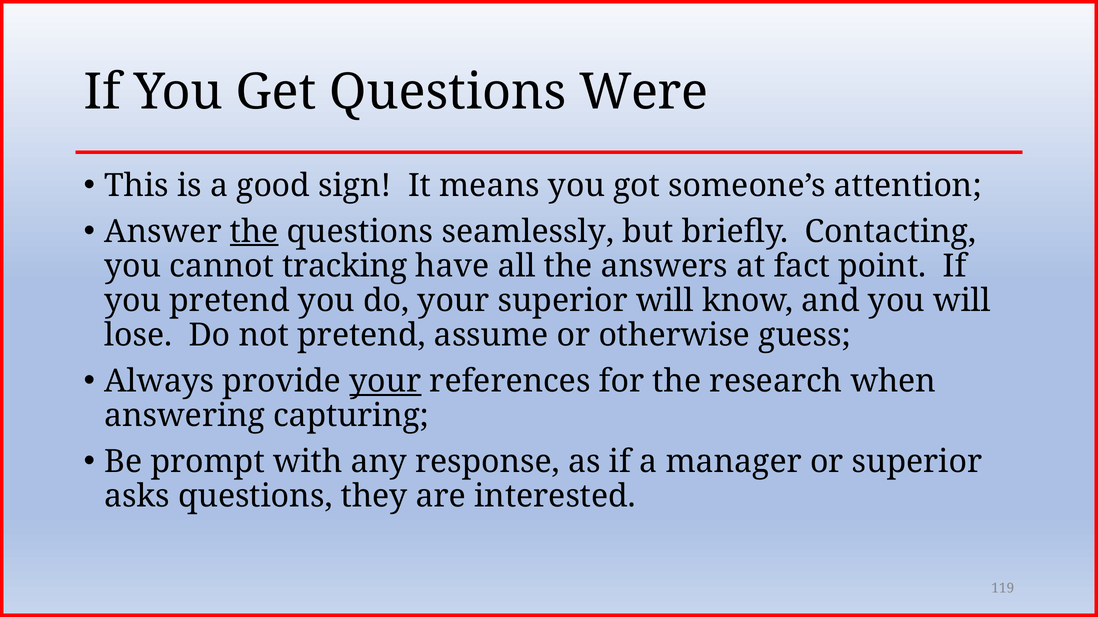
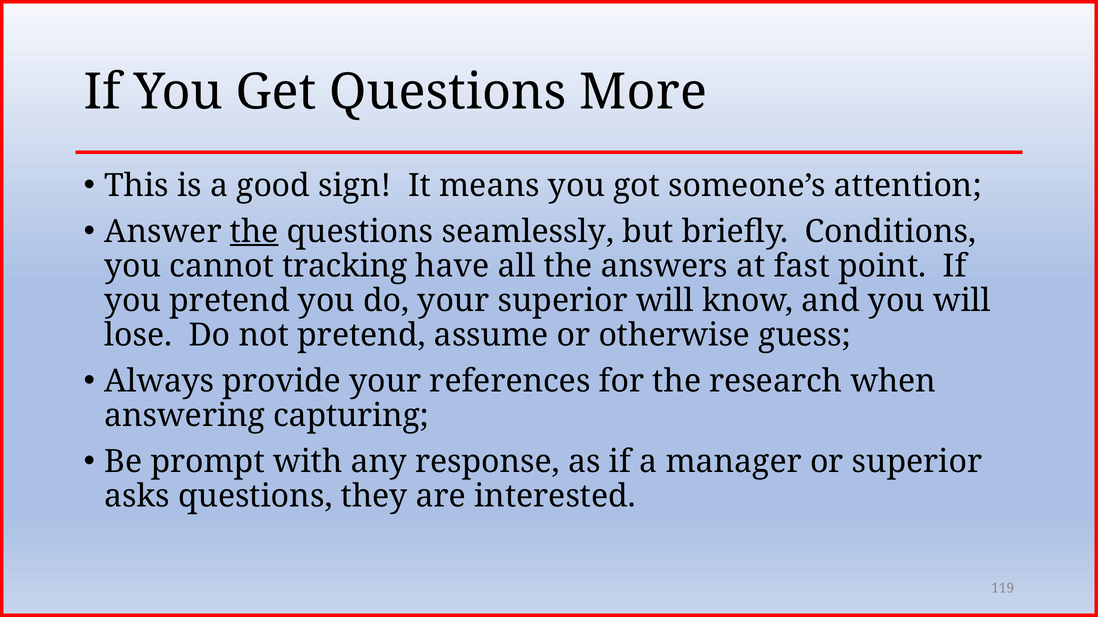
Were: Were -> More (643, 92)
Contacting: Contacting -> Conditions (891, 232)
fact: fact -> fast (802, 266)
your underline: present -> none (385, 381)
